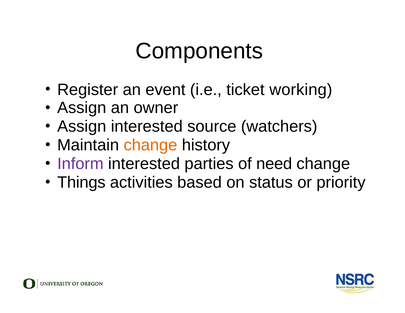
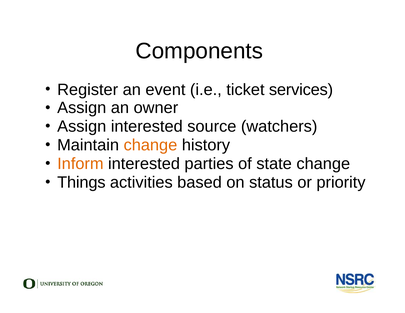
working: working -> services (301, 90)
Inform colour: purple -> orange (80, 164)
need: need -> state (274, 164)
